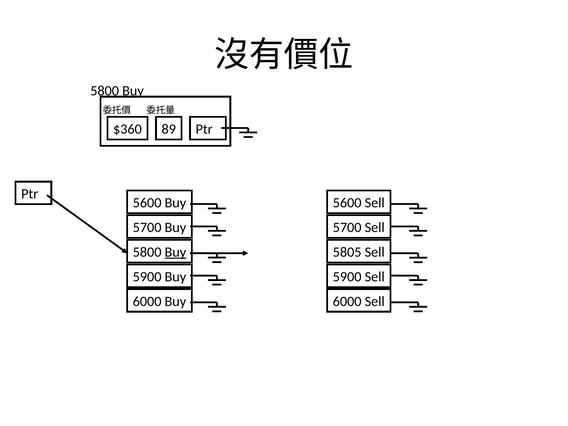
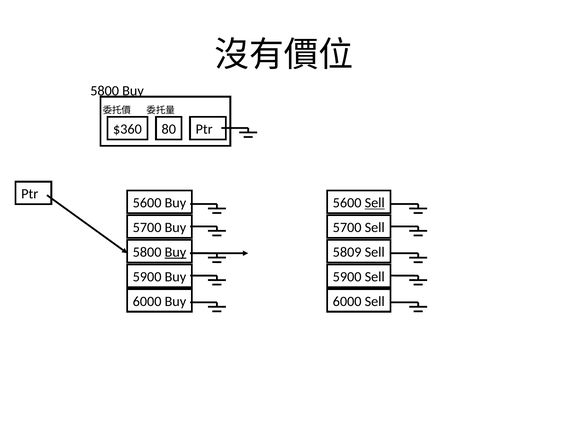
89: 89 -> 80 (169, 129)
Sell underline: none -> present (375, 203)
5805: 5805 -> 5809 (347, 252)
